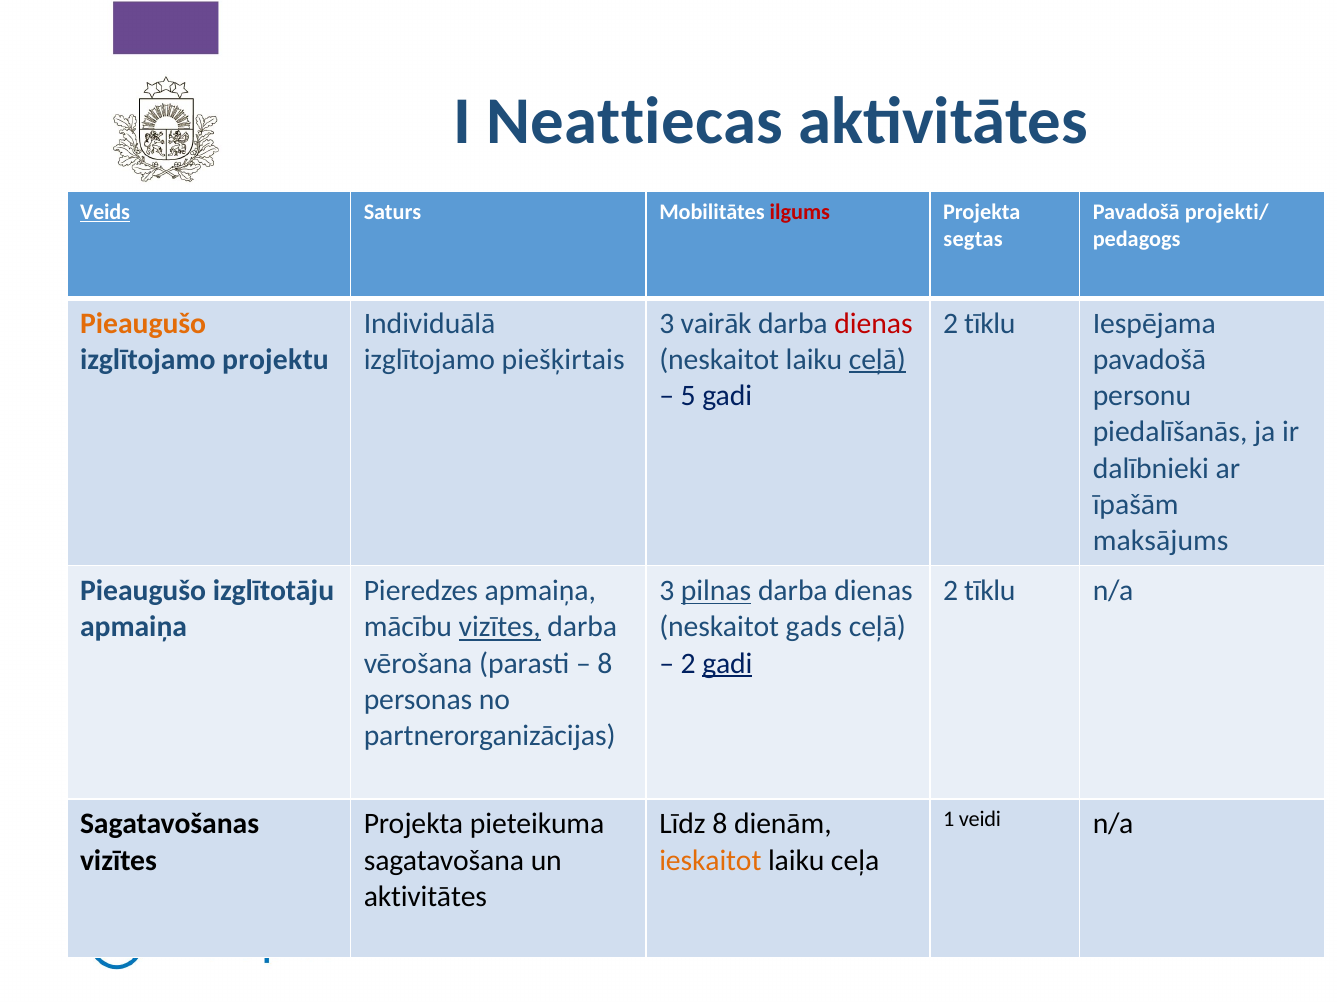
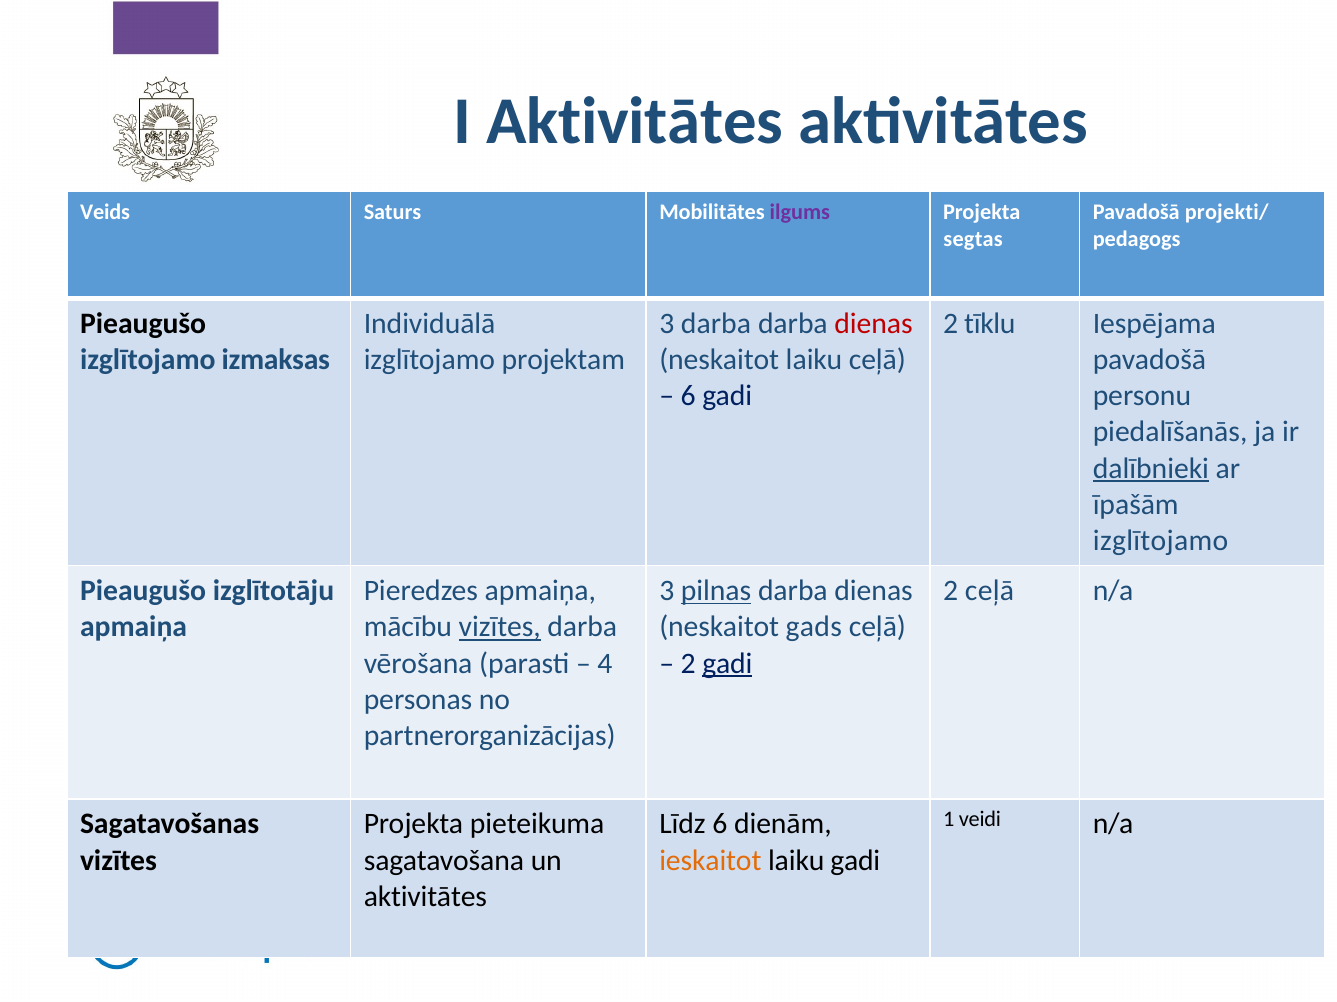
I Neattiecas: Neattiecas -> Aktivitātes (635, 122)
Veids underline: present -> none (105, 212)
ilgums colour: red -> purple (800, 212)
Pieaugušo colour: orange -> black (143, 324)
3 vairāk: vairāk -> darba (716, 324)
projektu: projektu -> izmaksas (276, 360)
piešķirtais: piešķirtais -> projektam (563, 360)
ceļā underline: present -> none (877, 360)
5: 5 -> 6 (688, 396)
dalībnieki underline: none -> present (1151, 469)
maksājums: maksājums -> izglītojamo (1161, 541)
tīklu: tīklu -> ceļā (990, 591)
8: 8 -> 4 (605, 664)
Līdz 8: 8 -> 6 (720, 825)
laiku ceļa: ceļa -> gadi (855, 861)
